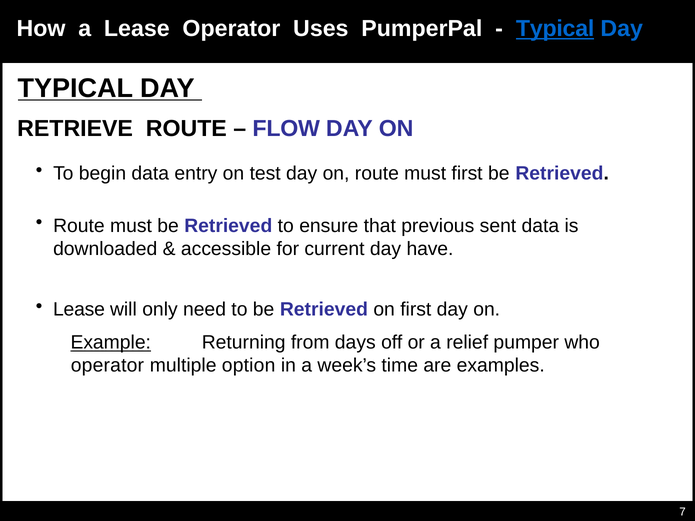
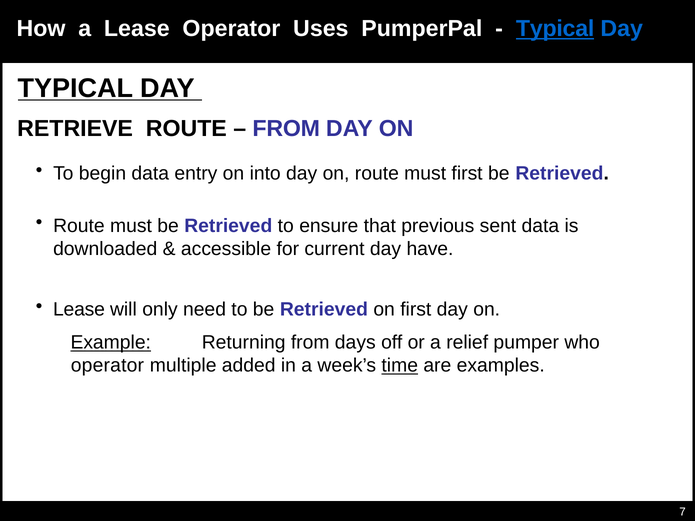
FLOW: FLOW -> FROM (286, 129)
test: test -> into (265, 174)
option: option -> added (249, 366)
time underline: none -> present (400, 366)
